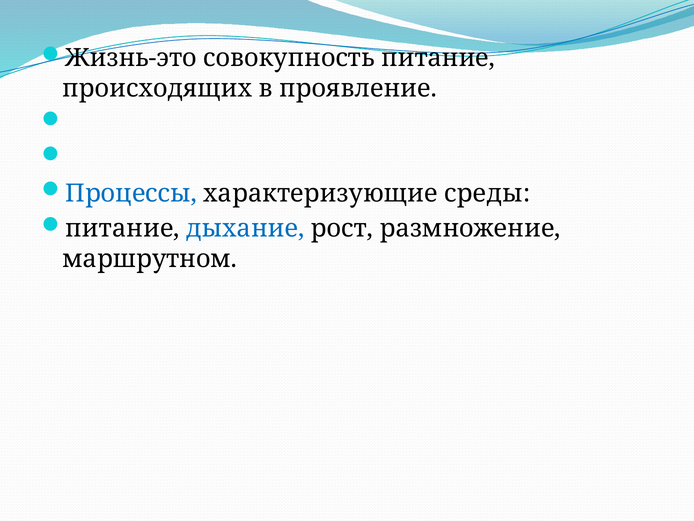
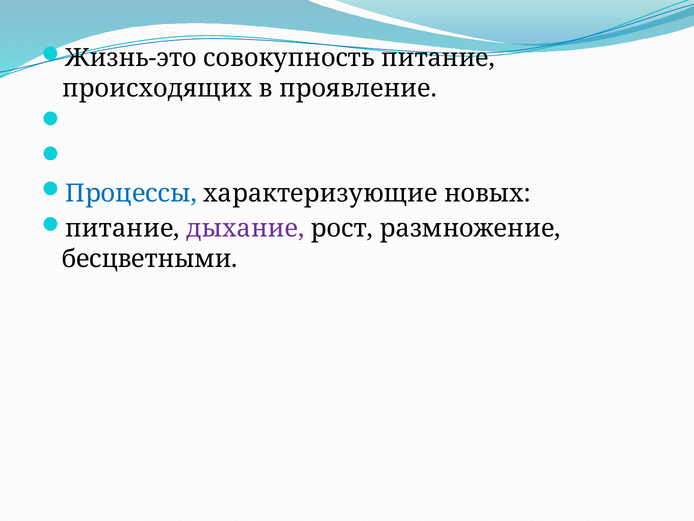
среды: среды -> новых (487, 193)
дыхание colour: blue -> purple (245, 228)
маршрутном: маршрутном -> бесцветными (150, 258)
